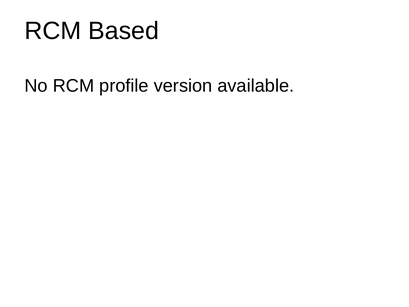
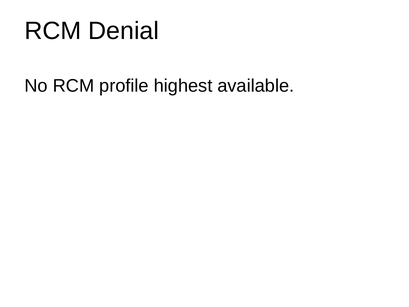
Based: Based -> Denial (124, 31)
version: version -> highest (183, 86)
